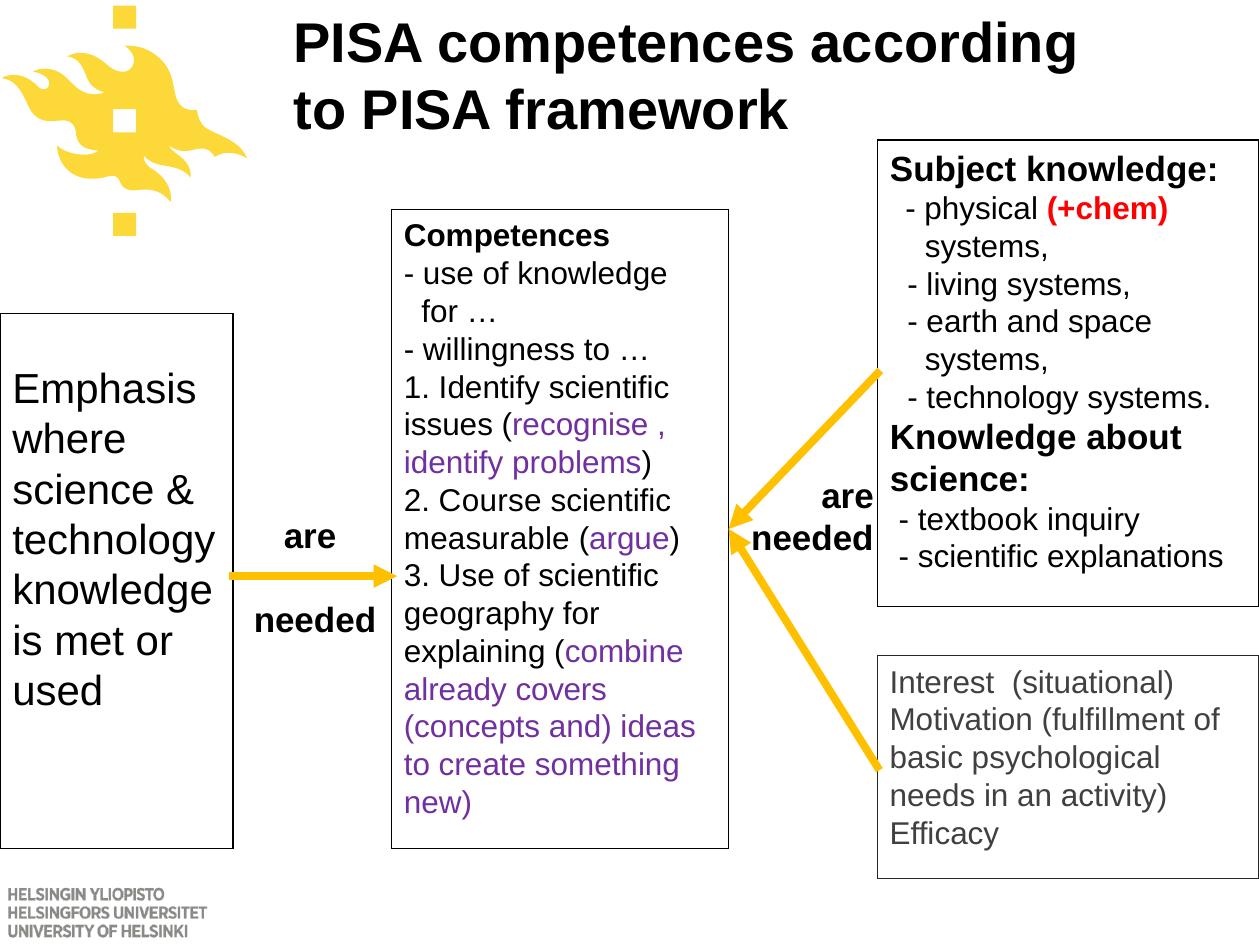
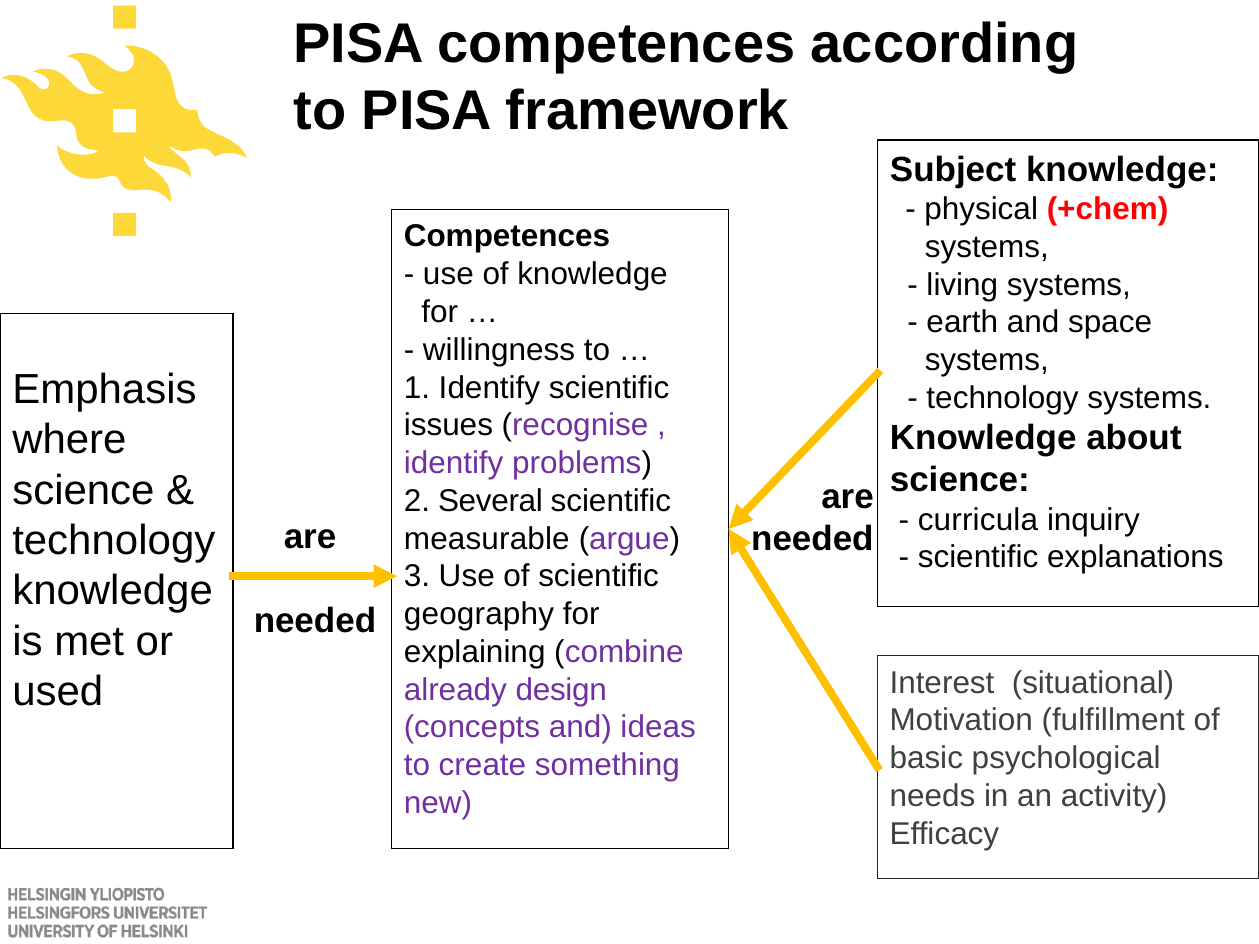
Course: Course -> Several (490, 501)
textbook: textbook -> curricula (978, 520)
covers: covers -> design (561, 690)
